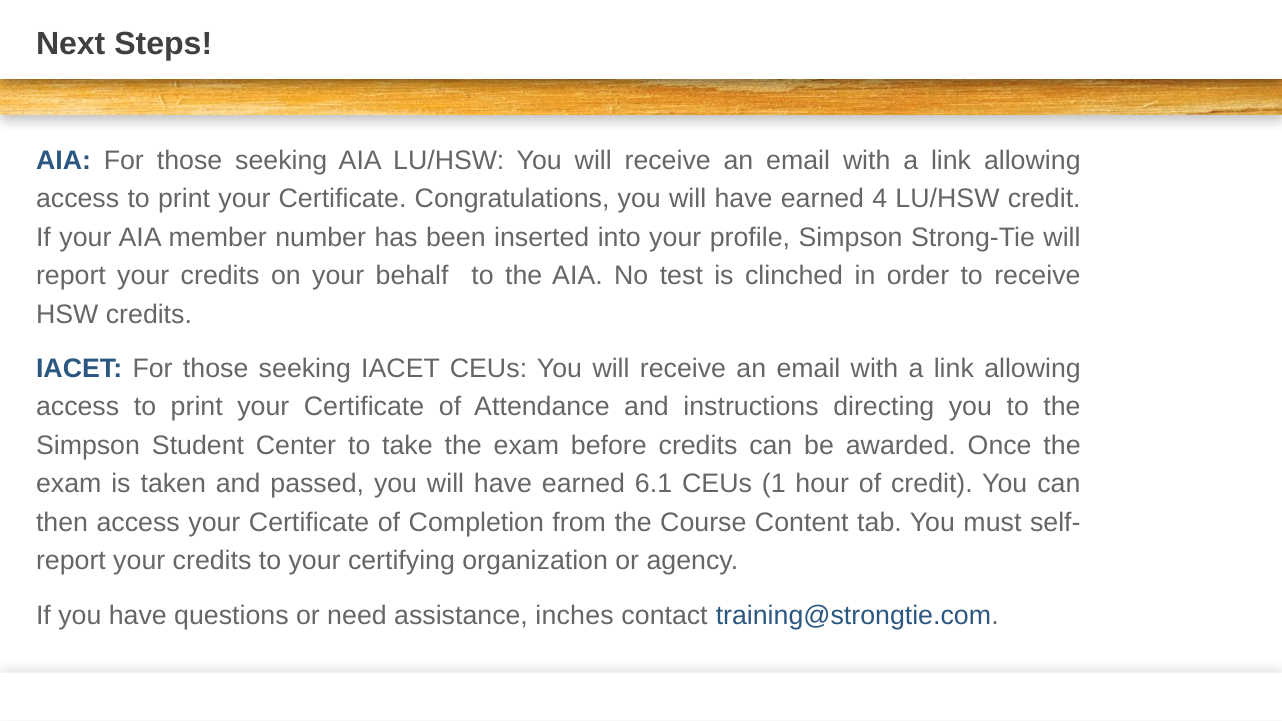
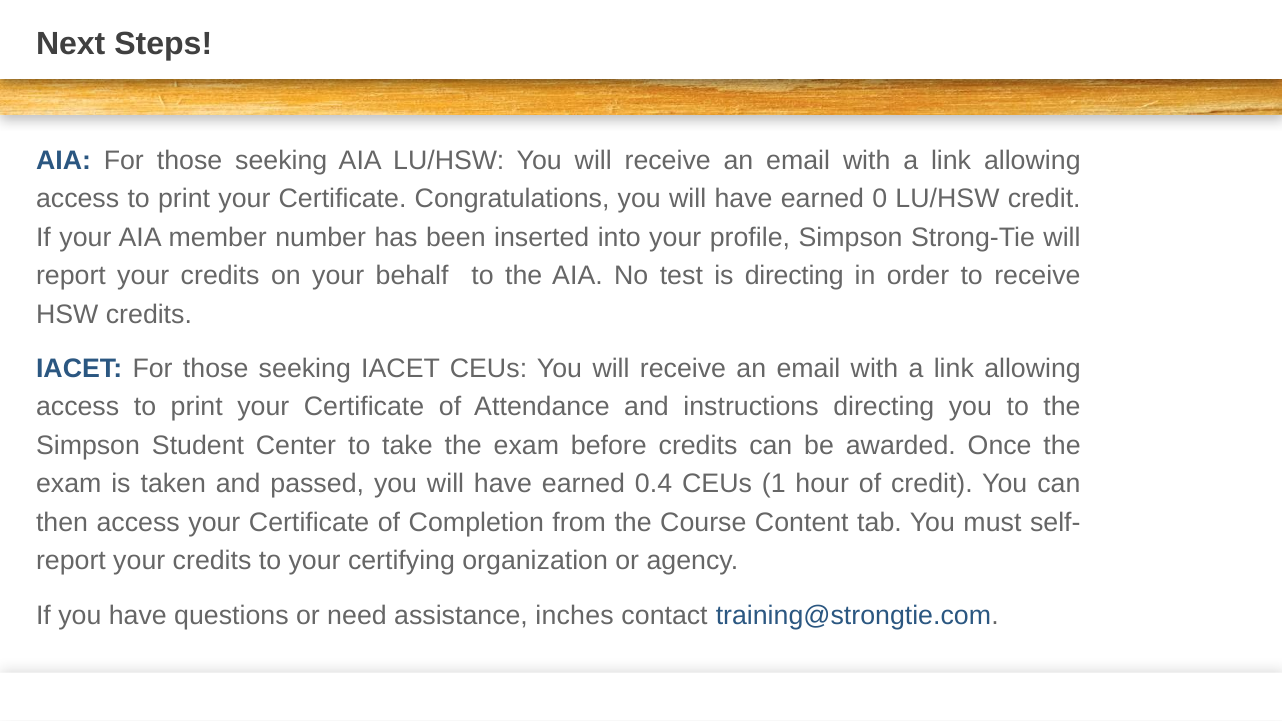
4: 4 -> 0 (880, 199)
is clinched: clinched -> directing (794, 276)
6.1: 6.1 -> 0.4 (654, 484)
